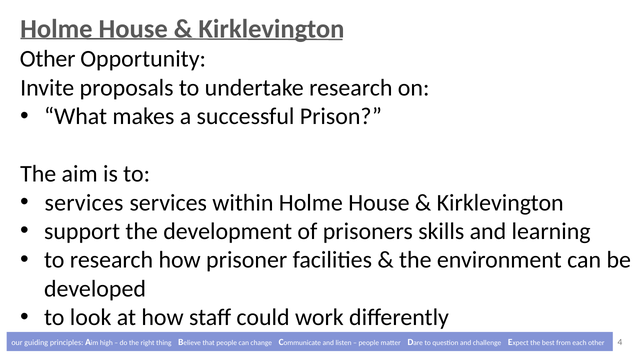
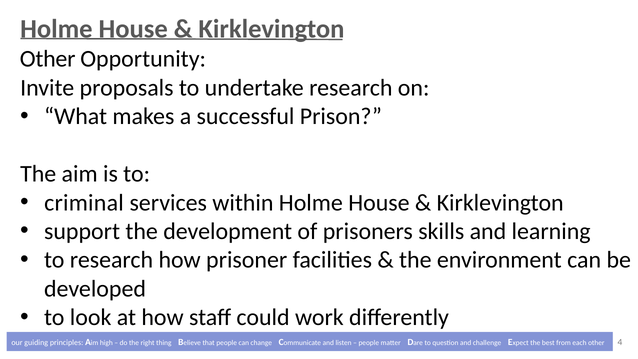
services: services -> criminal (84, 203)
